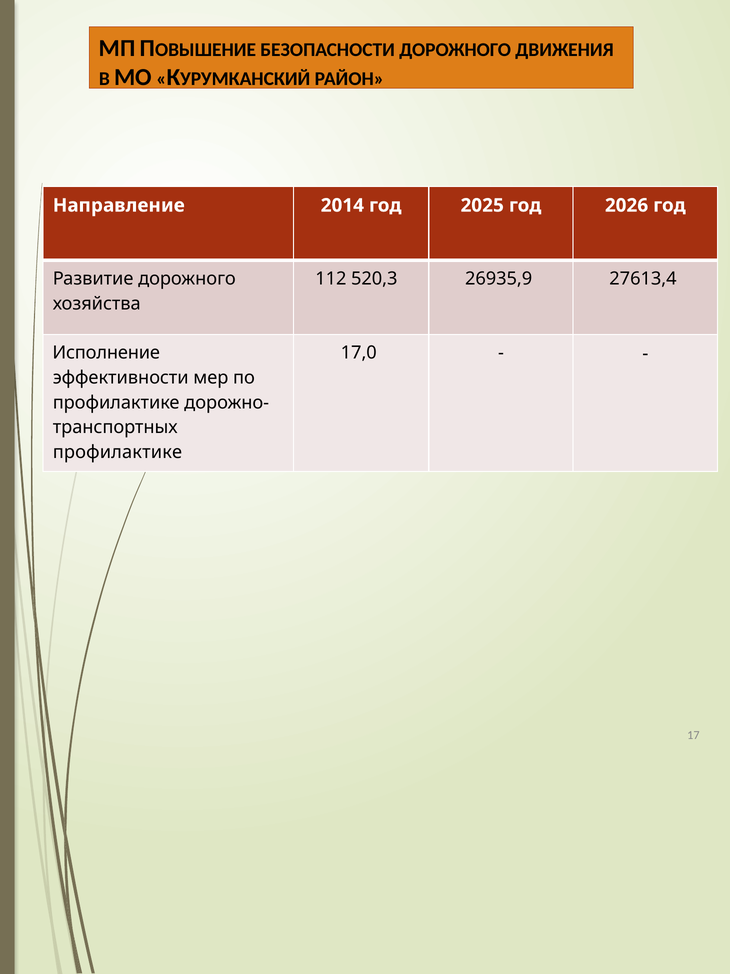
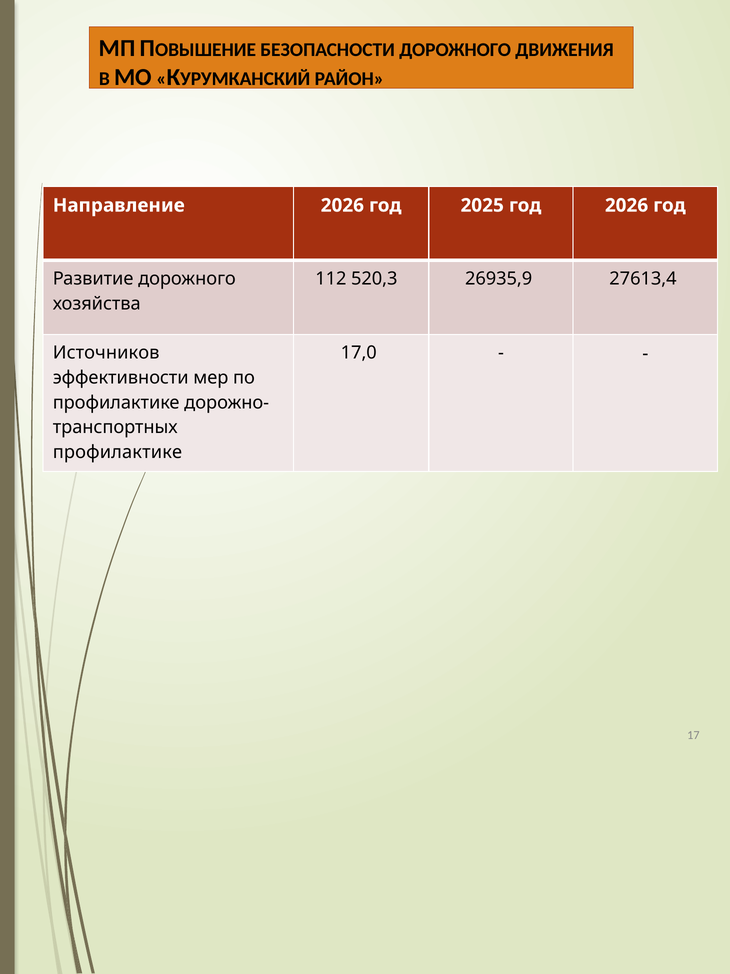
Направление 2014: 2014 -> 2026 (342, 205)
Исполнение: Исполнение -> Источников (106, 353)
